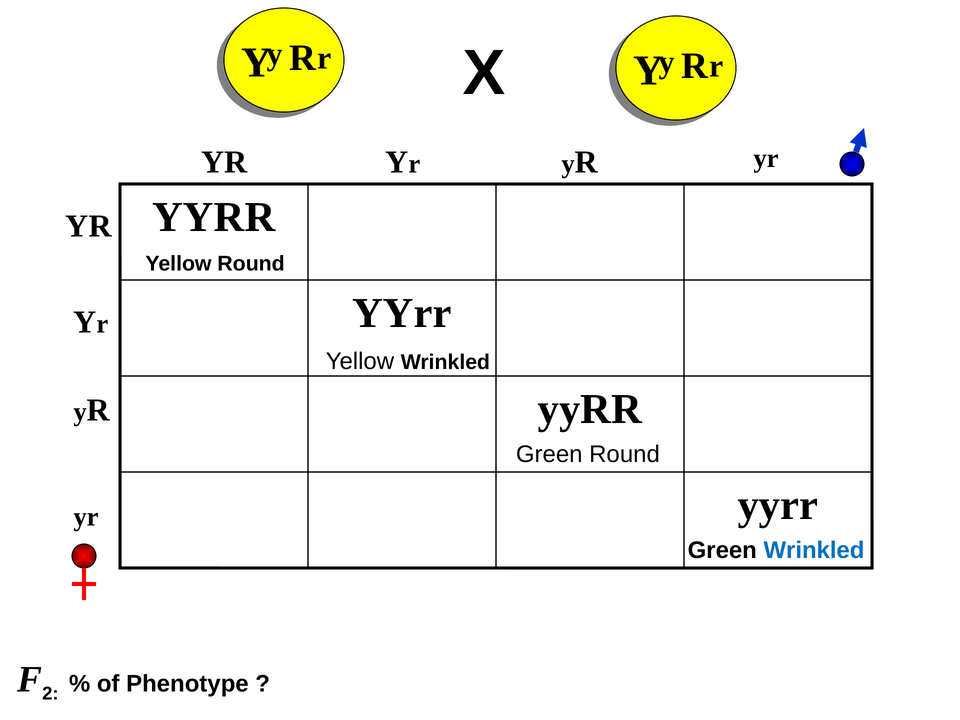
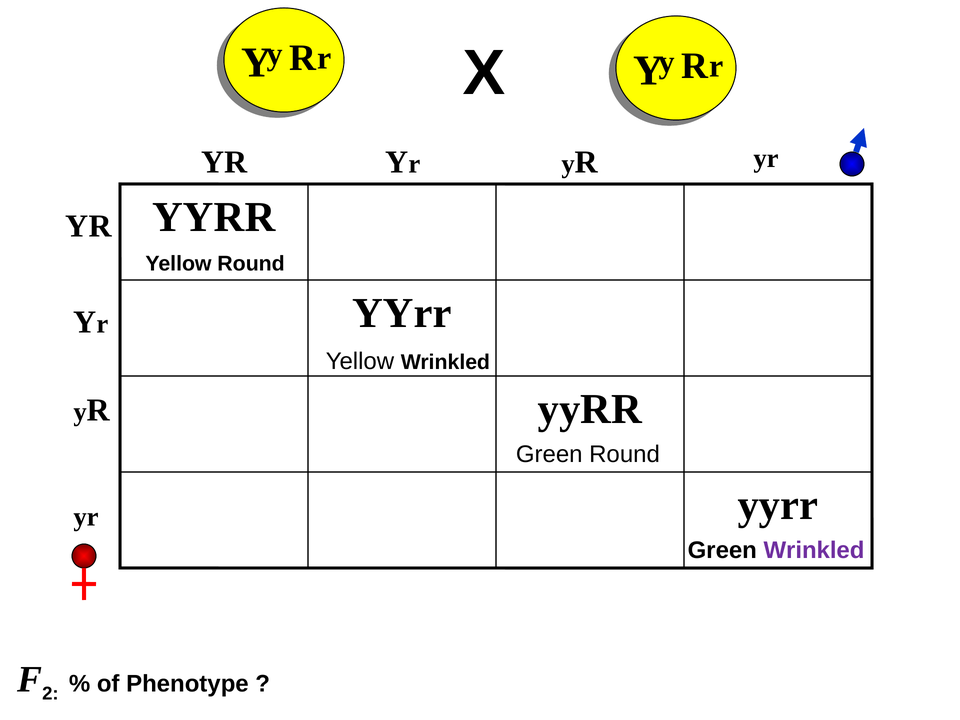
Wrinkled colour: blue -> purple (814, 550)
